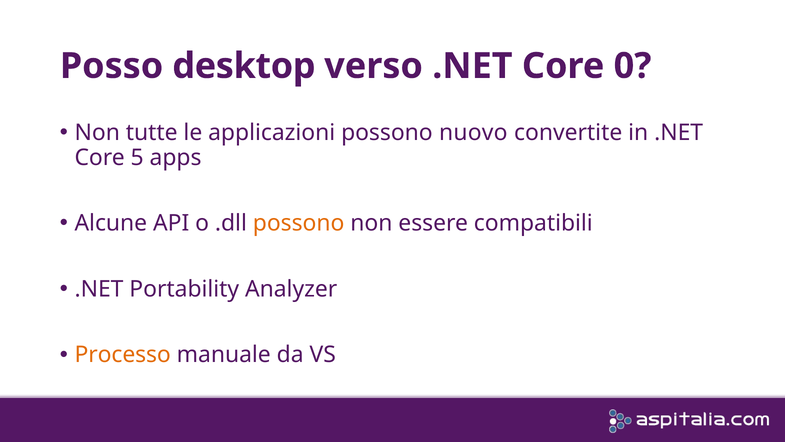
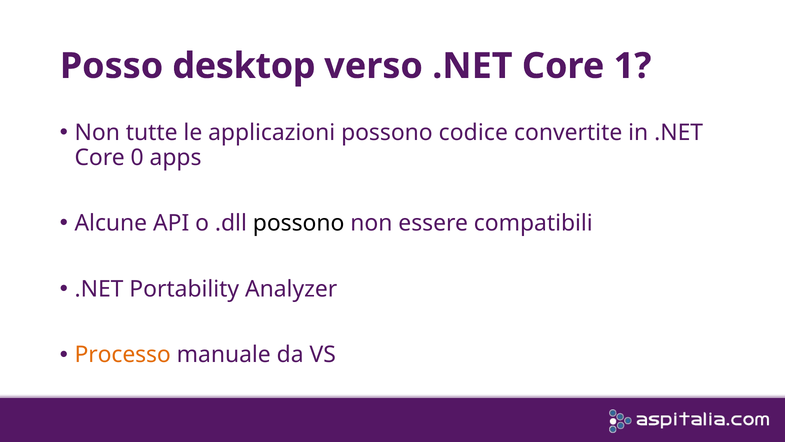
0: 0 -> 1 (633, 66)
nuovo: nuovo -> codice (473, 133)
5: 5 -> 0 (137, 157)
possono colour: orange -> black (299, 223)
